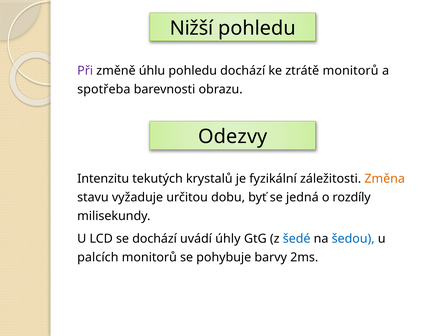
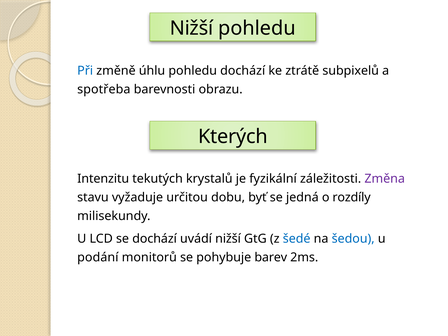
Při colour: purple -> blue (85, 71)
monitorů: monitorů -> subpixelů (351, 71)
Odezvy: Odezvy -> Kterých (233, 137)
Změna colour: orange -> purple (385, 179)
uvádí úhly: úhly -> nižší (228, 239)
palcích: palcích -> podání (98, 257)
barvy: barvy -> barev (271, 257)
